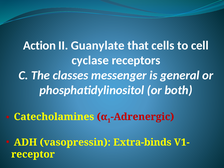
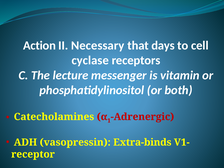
Guanylate: Guanylate -> Necessary (98, 45)
cells: cells -> days (163, 45)
classes: classes -> lecture (71, 75)
general: general -> vitamin (180, 75)
